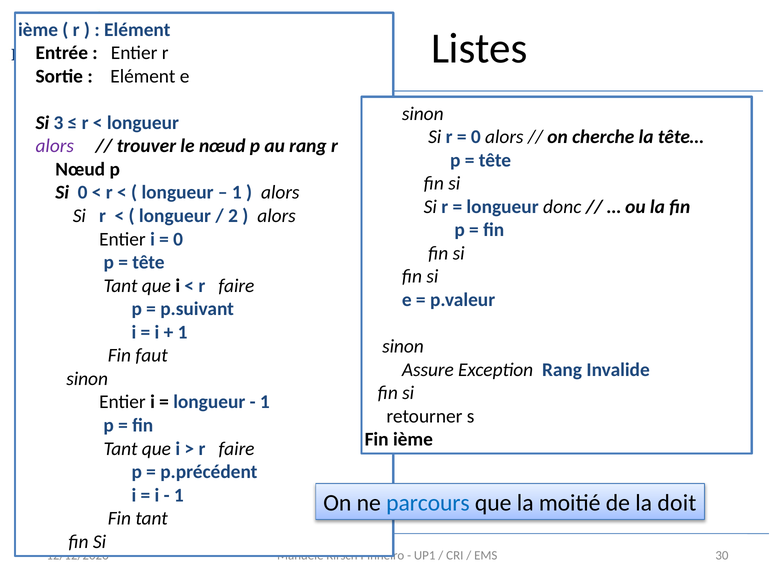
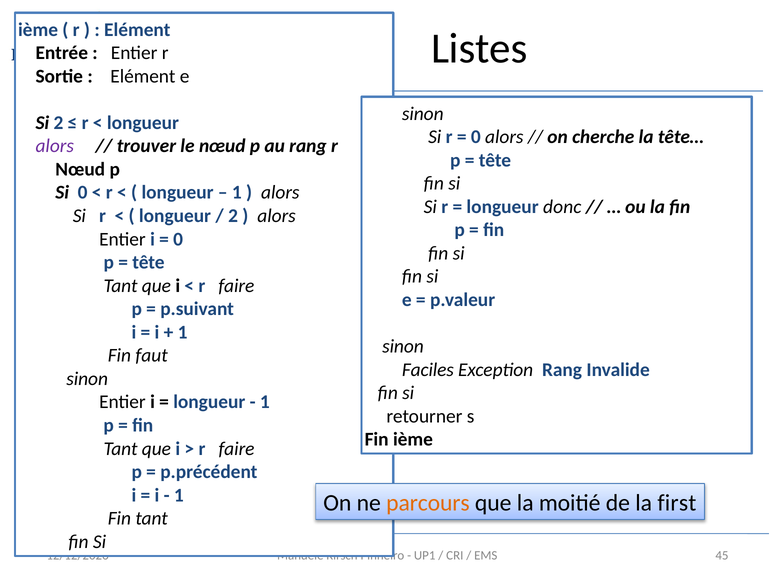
Si 3: 3 -> 2 (58, 123)
Assure: Assure -> Faciles (428, 369)
parcours colour: blue -> orange (428, 502)
doit: doit -> first (677, 502)
30: 30 -> 45 (722, 555)
